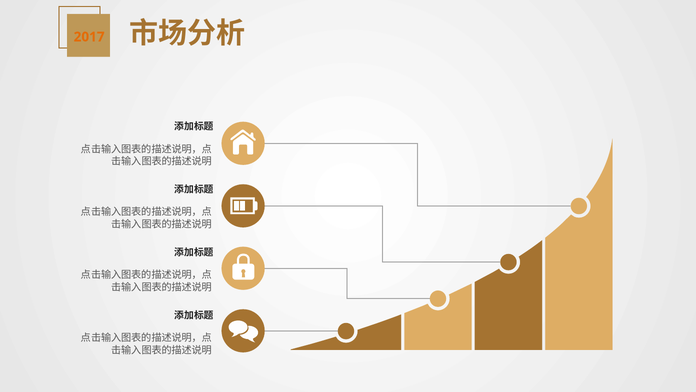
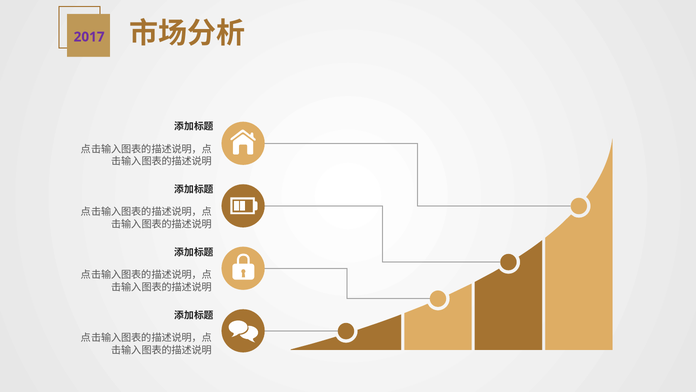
2017 colour: orange -> purple (89, 37)
